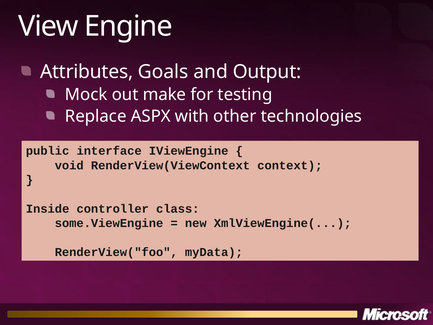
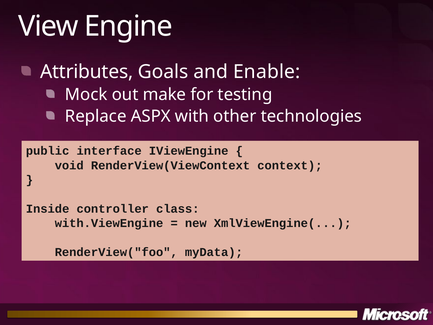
Output: Output -> Enable (267, 72)
some.ViewEngine: some.ViewEngine -> with.ViewEngine (109, 223)
